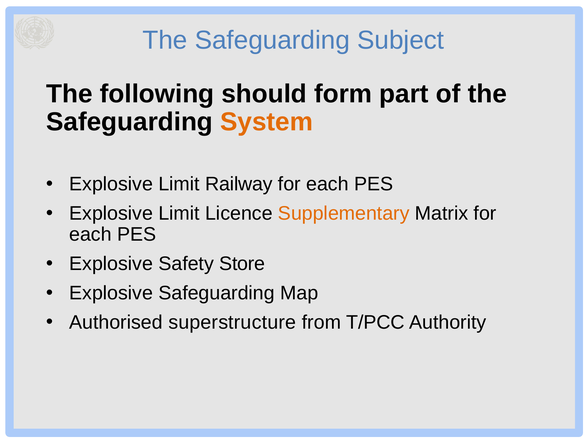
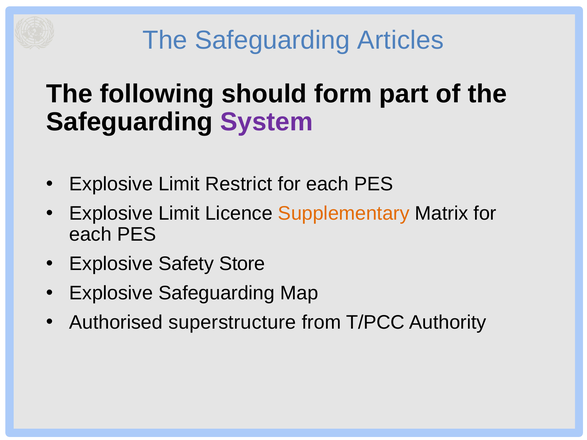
Subject: Subject -> Articles (401, 40)
System colour: orange -> purple (267, 122)
Railway: Railway -> Restrict (239, 184)
